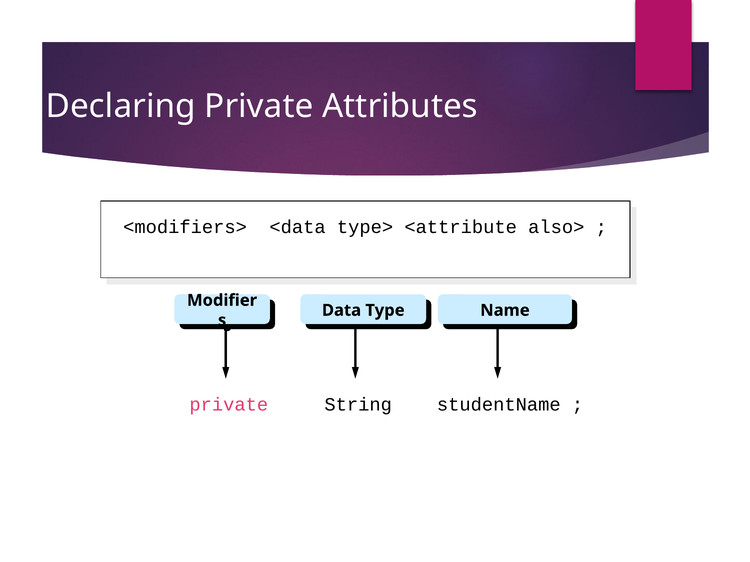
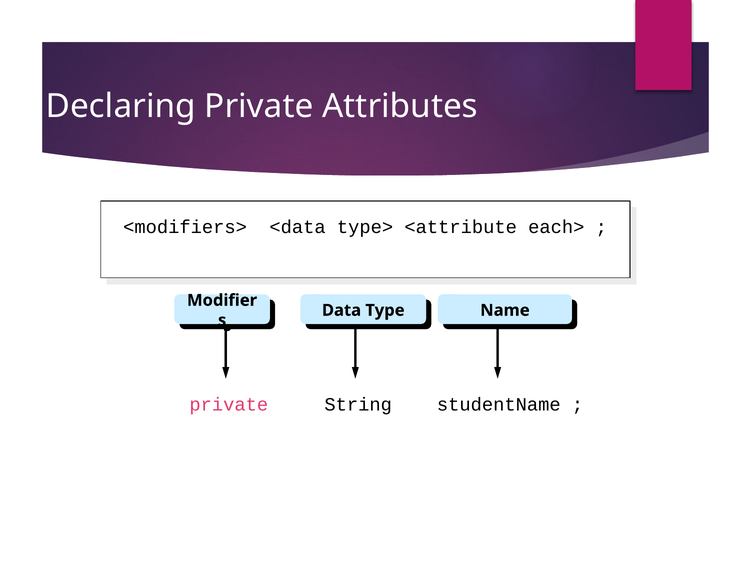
also>: also> -> each> (556, 227)
